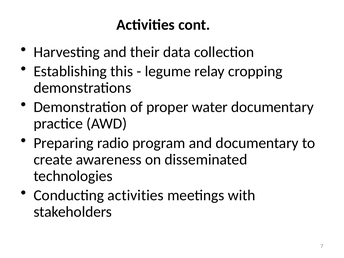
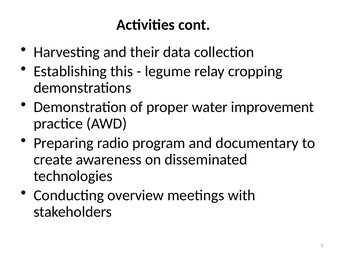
water documentary: documentary -> improvement (272, 107)
Conducting activities: activities -> overview (136, 195)
